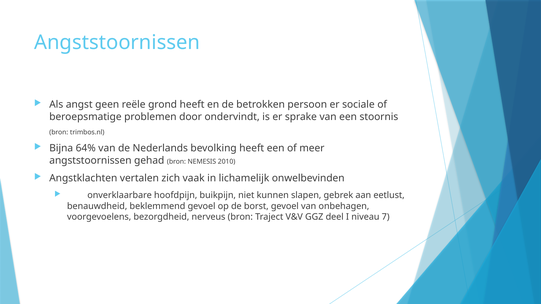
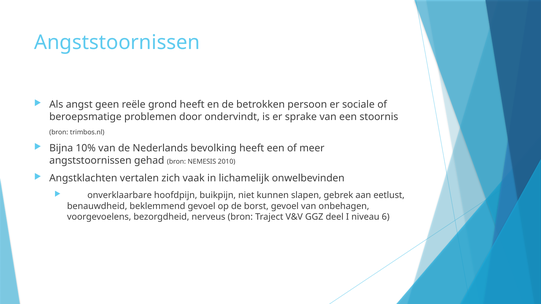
64%: 64% -> 10% (86, 148)
7: 7 -> 6 (386, 217)
